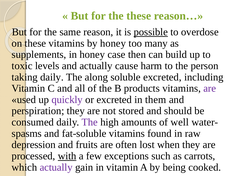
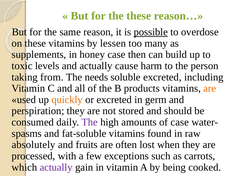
by honey: honey -> lessen (113, 43)
taking daily: daily -> from (52, 77)
along: along -> needs (96, 77)
are colour: purple -> orange (210, 88)
quickly colour: purple -> orange (67, 99)
them: them -> germ (156, 99)
of well: well -> case (180, 122)
depression: depression -> absolutely (34, 144)
with underline: present -> none (67, 156)
